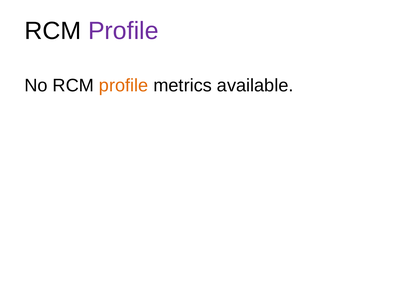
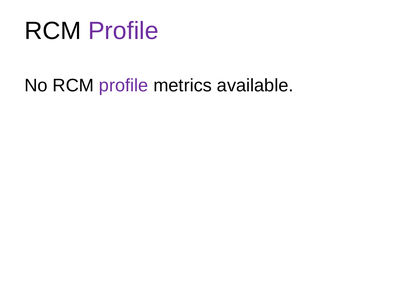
profile colour: orange -> purple (124, 86)
